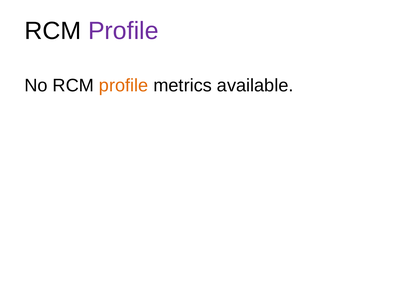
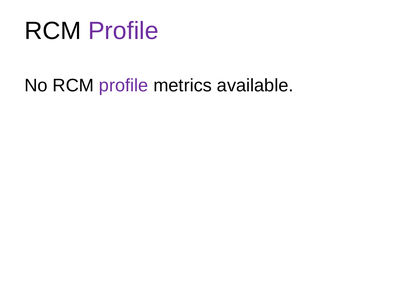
profile colour: orange -> purple (124, 86)
